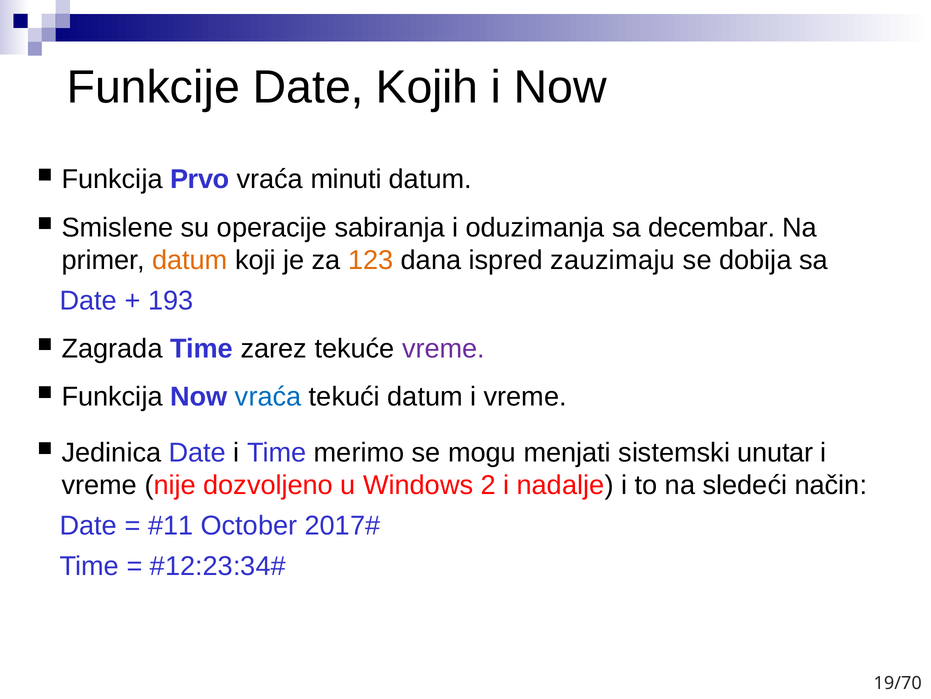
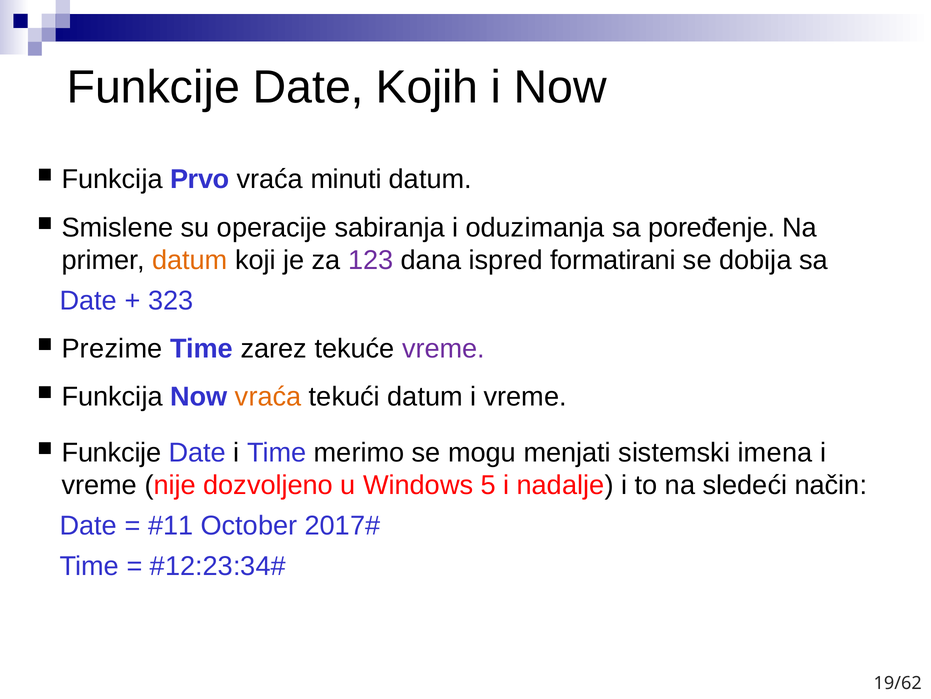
decembar: decembar -> poređenje (712, 227)
123 colour: orange -> purple (371, 260)
zauzimaju: zauzimaju -> formatirani (613, 260)
193: 193 -> 323 (171, 300)
Zagrada: Zagrada -> Prezime (112, 348)
vraća colour: blue -> orange (268, 397)
Jedinica: Jedinica -> Funkcije (112, 452)
unutar: unutar -> imena (775, 452)
2: 2 -> 5 (488, 485)
19/70: 19/70 -> 19/62 (898, 683)
